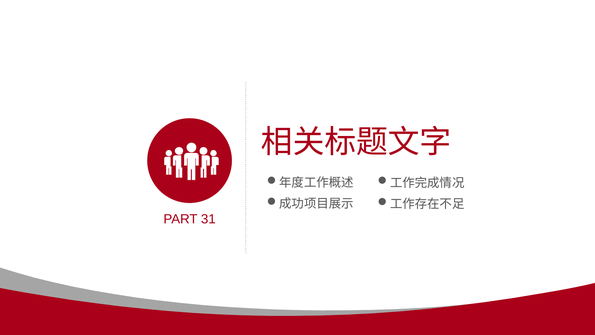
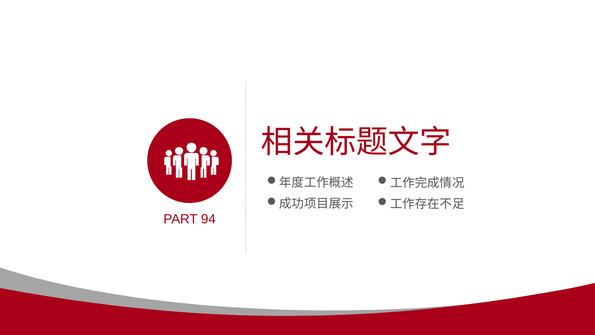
31: 31 -> 94 (208, 219)
